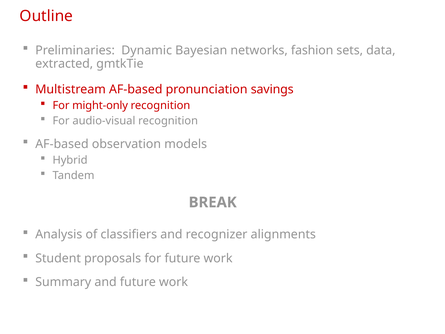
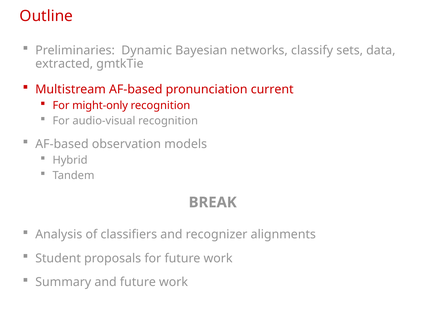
fashion: fashion -> classify (312, 50)
savings: savings -> current (272, 89)
